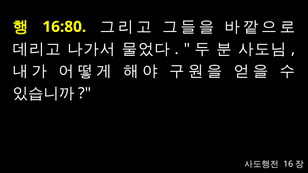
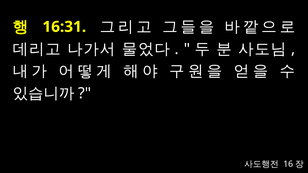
16:80: 16:80 -> 16:31 (64, 27)
